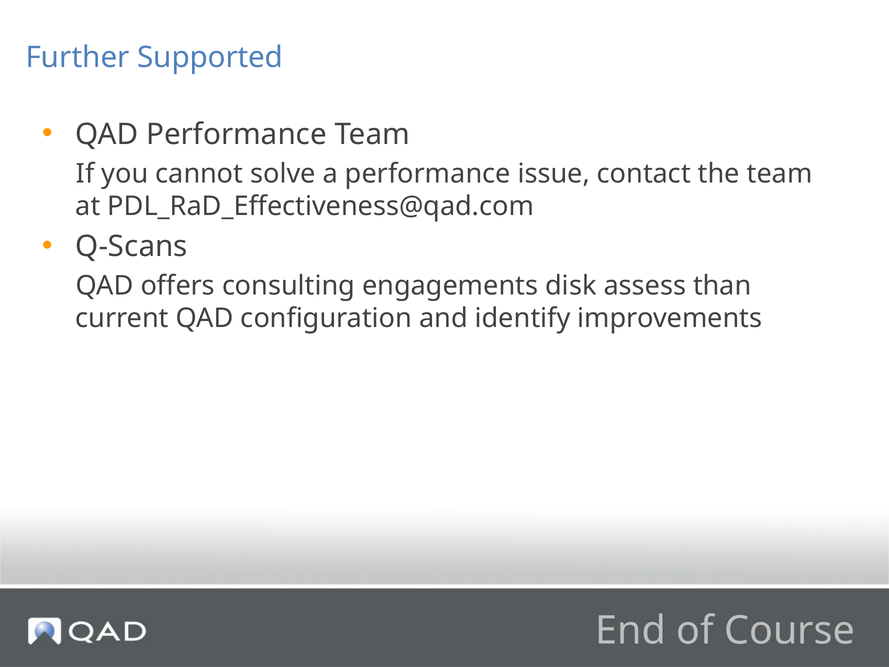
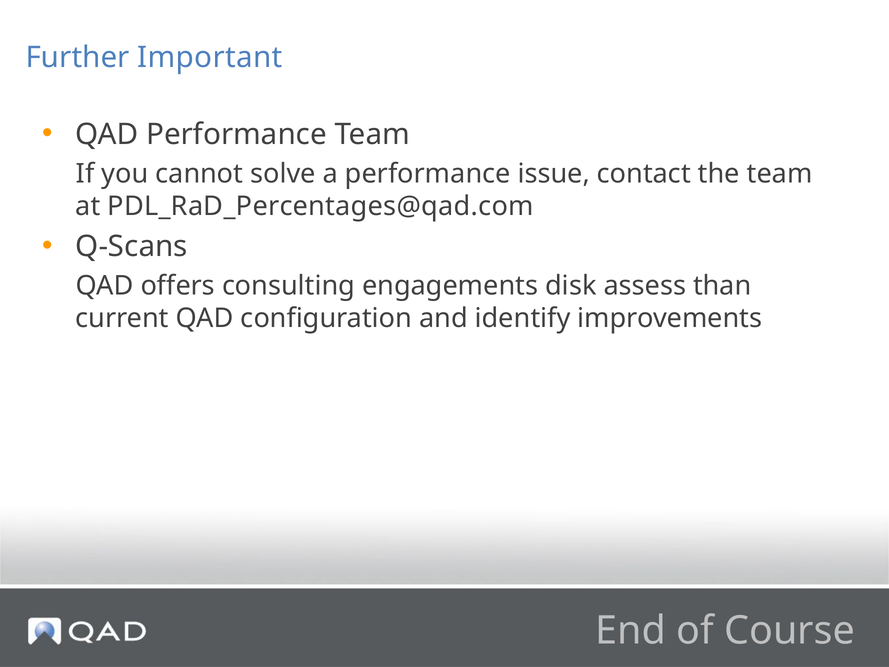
Supported: Supported -> Important (210, 57)
PDL_RaD_Effectiveness@qad.com: PDL_RaD_Effectiveness@qad.com -> PDL_RaD_Percentages@qad.com (320, 206)
